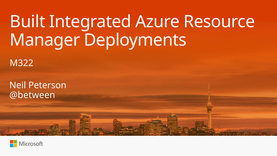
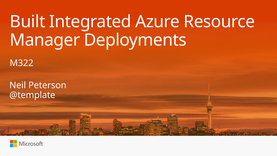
@between: @between -> @template (32, 95)
